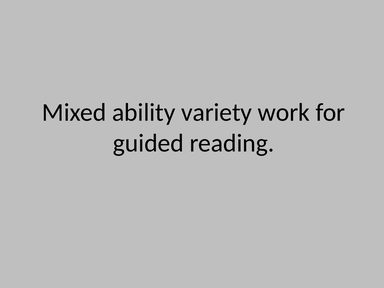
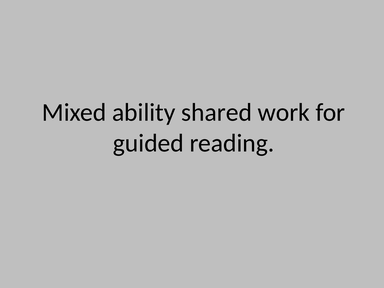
variety: variety -> shared (217, 112)
